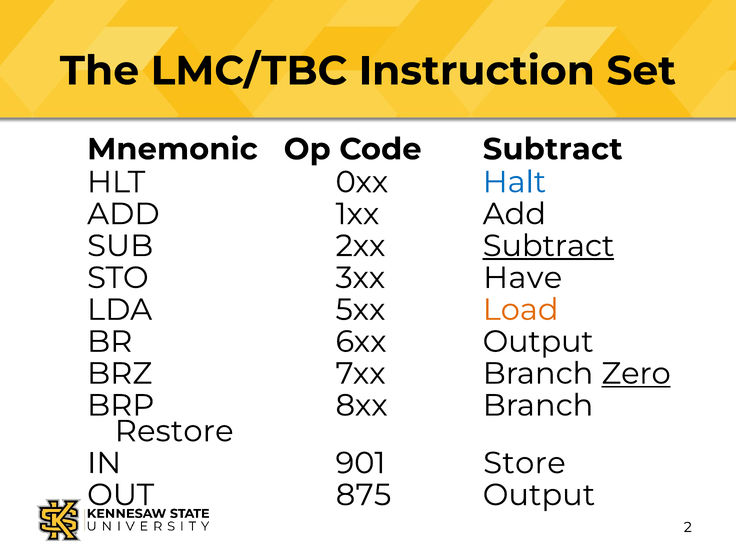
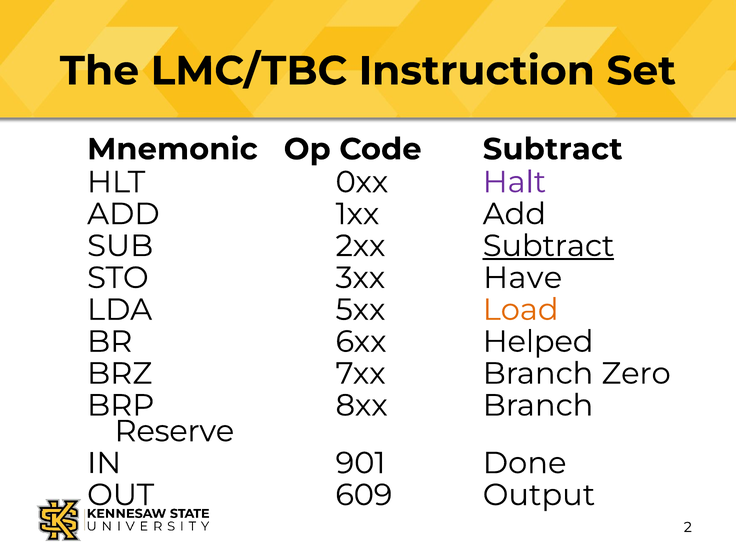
Halt colour: blue -> purple (514, 182)
6xx Output: Output -> Helped (538, 342)
Zero underline: present -> none (636, 374)
Restore: Restore -> Reserve (174, 431)
Store: Store -> Done (525, 463)
875: 875 -> 609 (364, 495)
